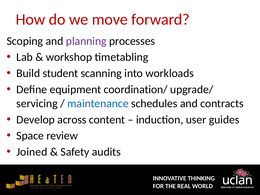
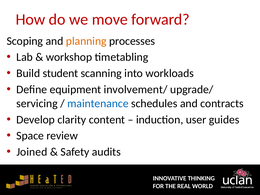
planning colour: purple -> orange (86, 41)
coordination/: coordination/ -> involvement/ (136, 90)
across: across -> clarity (72, 120)
